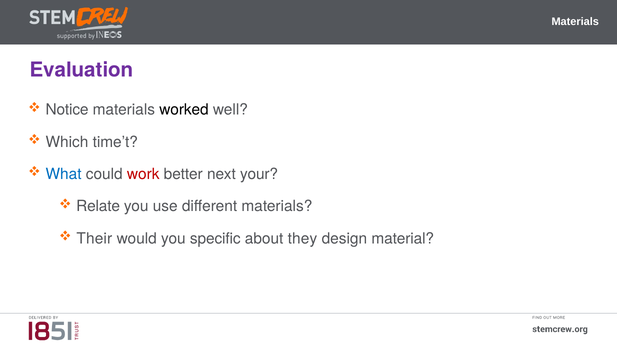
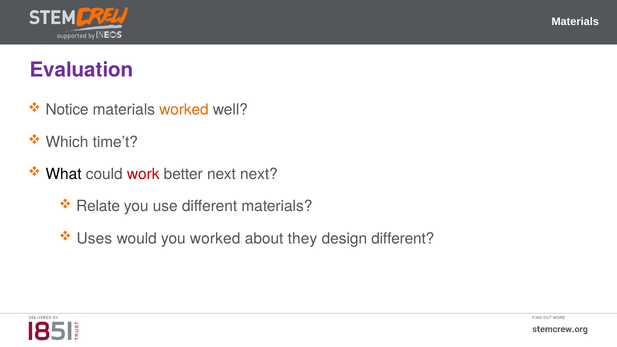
worked colour: black -> orange (184, 110)
What colour: blue -> black (64, 174)
next your: your -> next (259, 174)
Their: Their -> Uses (94, 239)
you specific: specific -> worked (215, 239)
design material: material -> different (403, 239)
